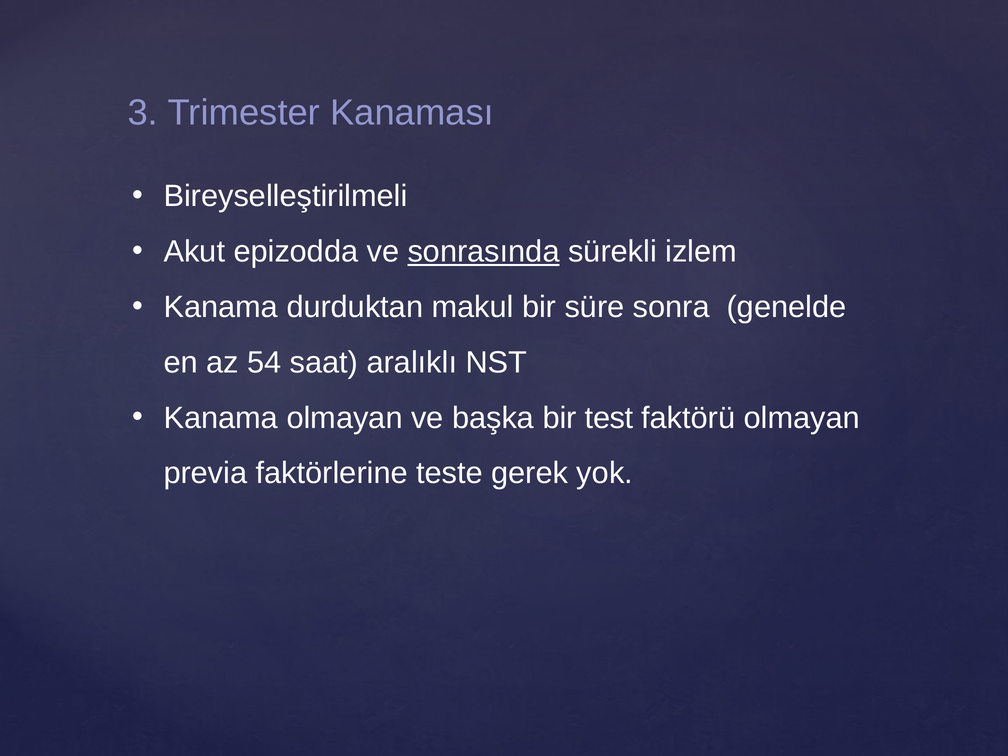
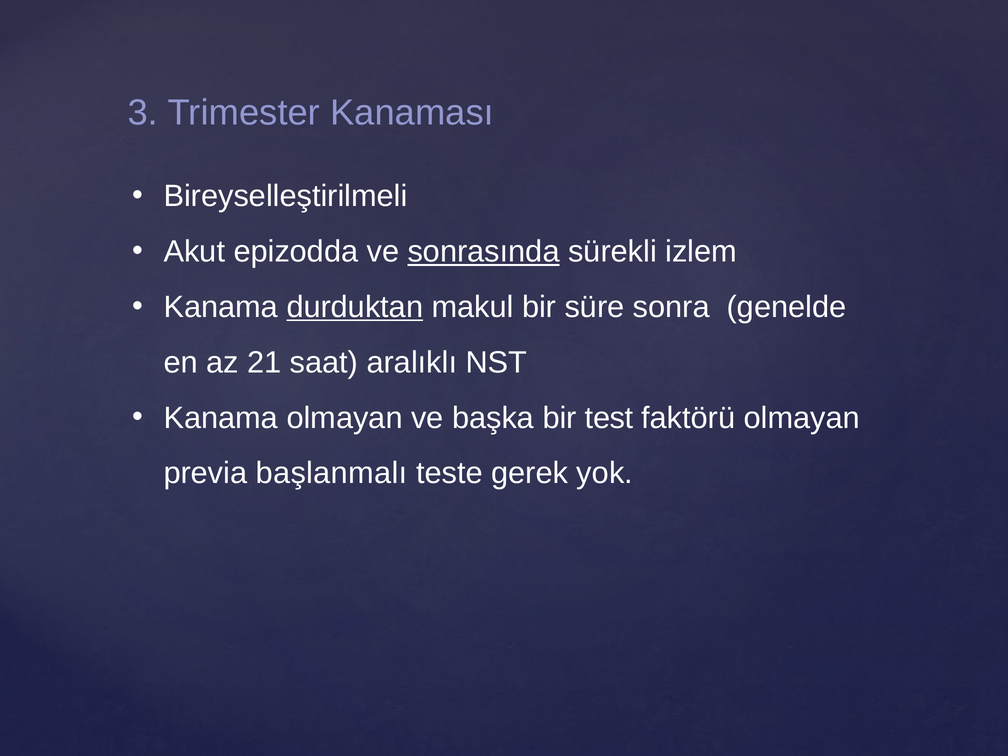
durduktan underline: none -> present (355, 307)
54: 54 -> 21 (264, 362)
faktörlerine: faktörlerine -> başlanmalı (332, 473)
